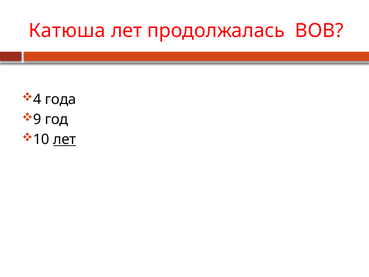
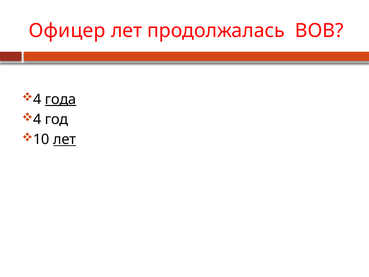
Катюша: Катюша -> Офицер (67, 31)
года underline: none -> present (61, 99)
9: 9 -> 4 (37, 119)
